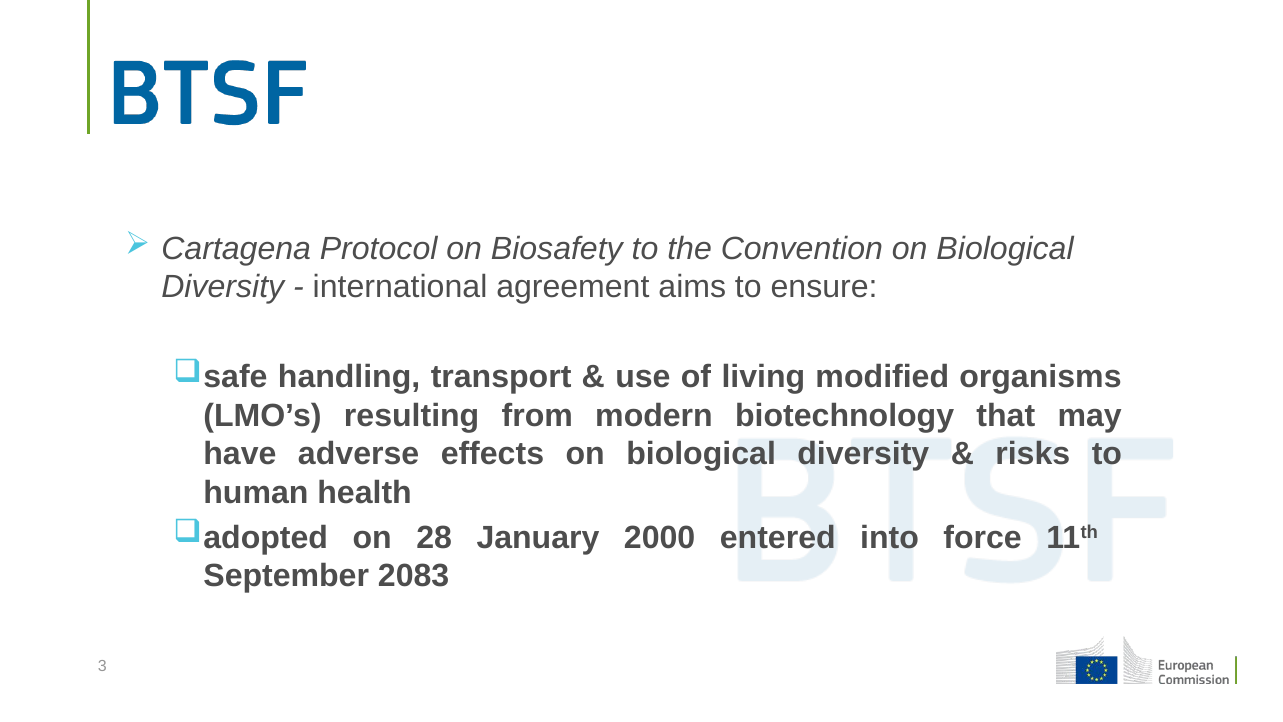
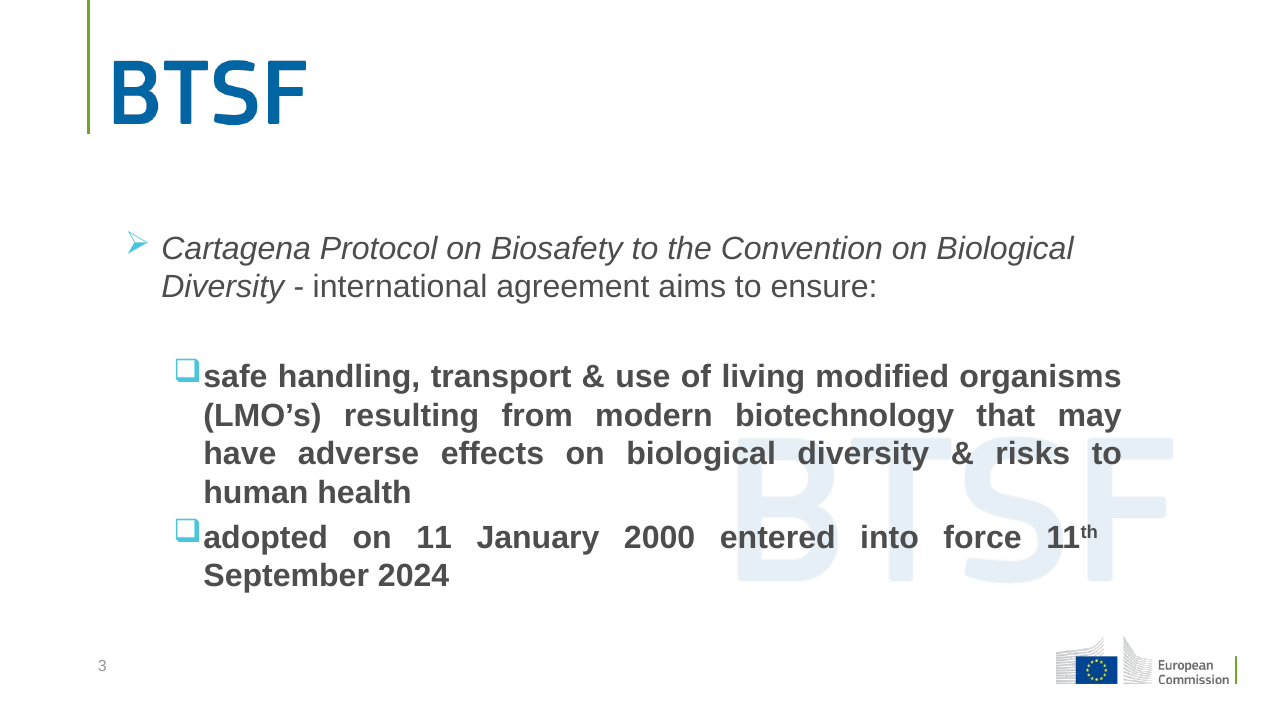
28: 28 -> 11 (434, 537)
2083: 2083 -> 2024 (414, 576)
